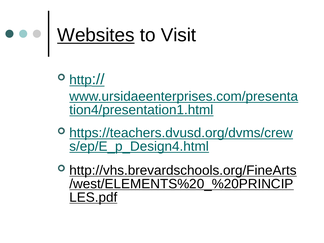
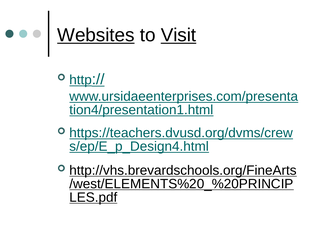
Visit underline: none -> present (178, 35)
